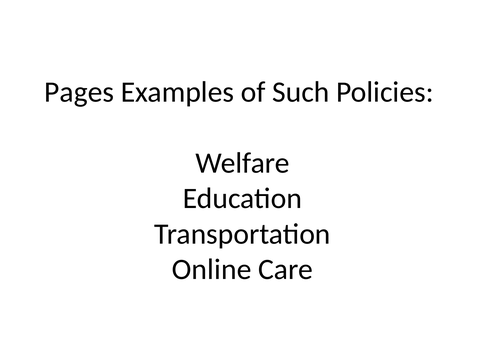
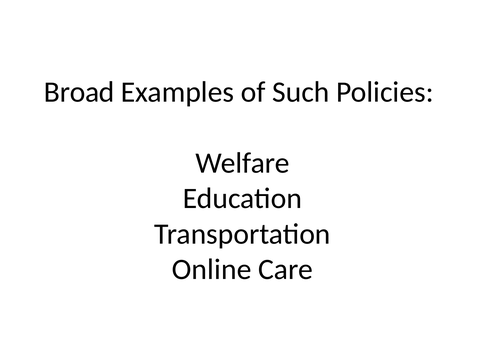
Pages: Pages -> Broad (79, 92)
